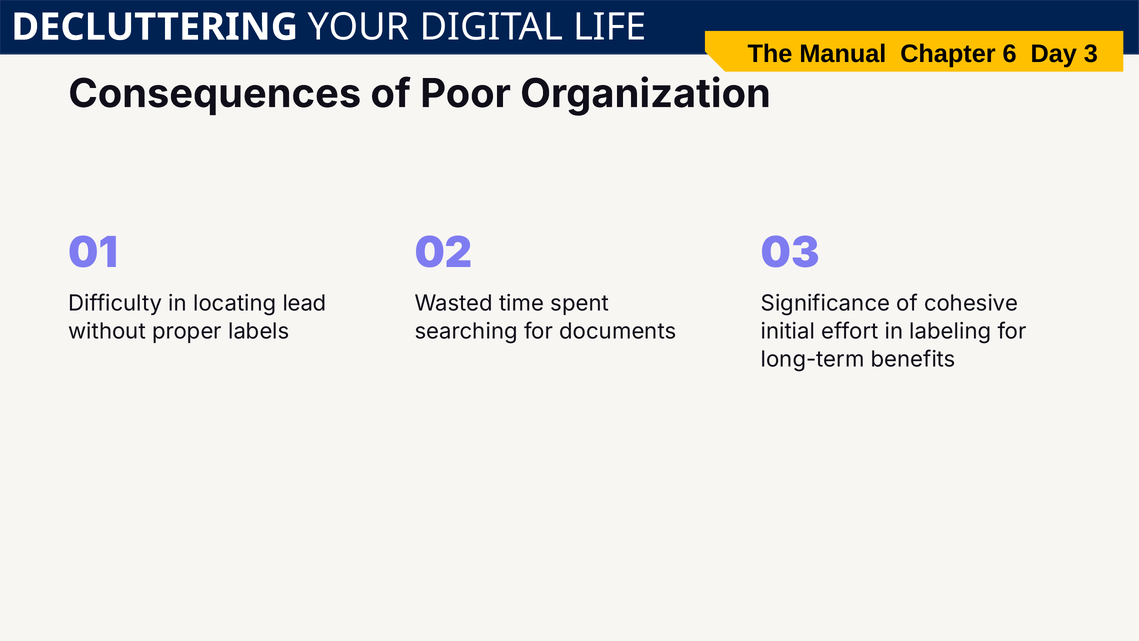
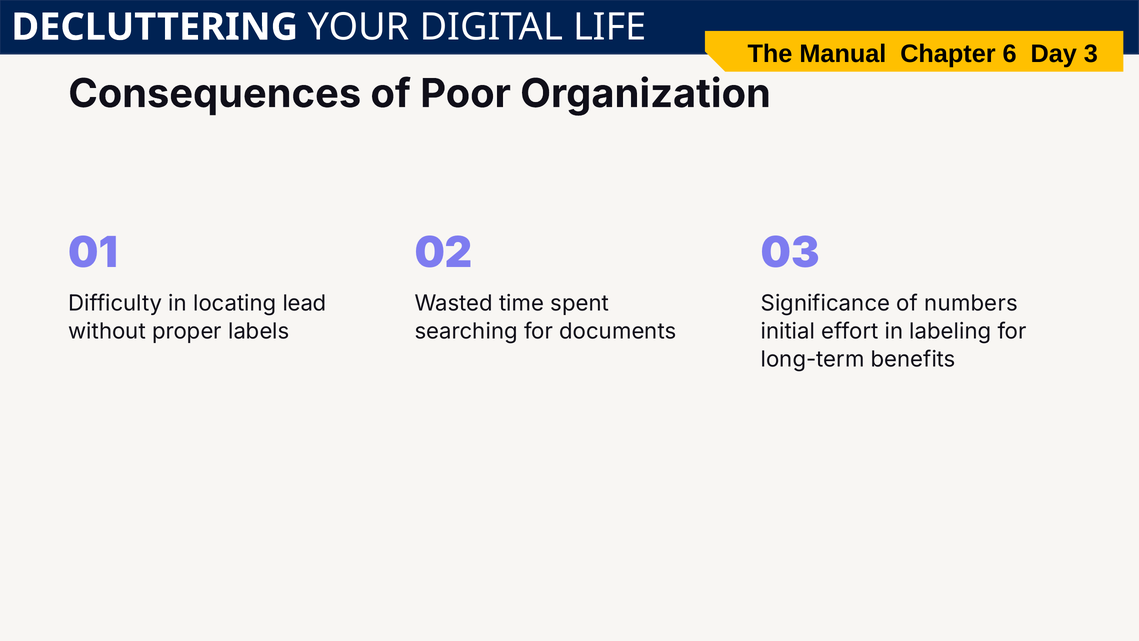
cohesive: cohesive -> numbers (971, 303)
